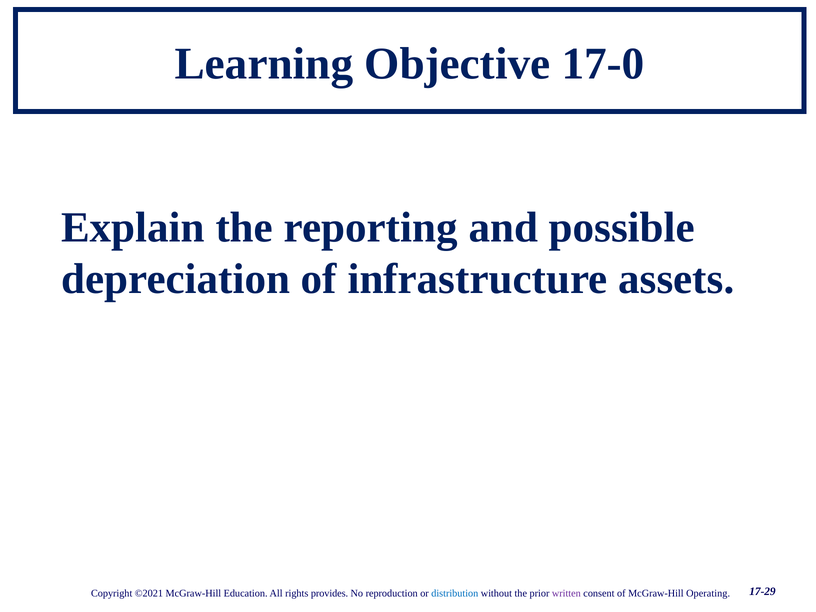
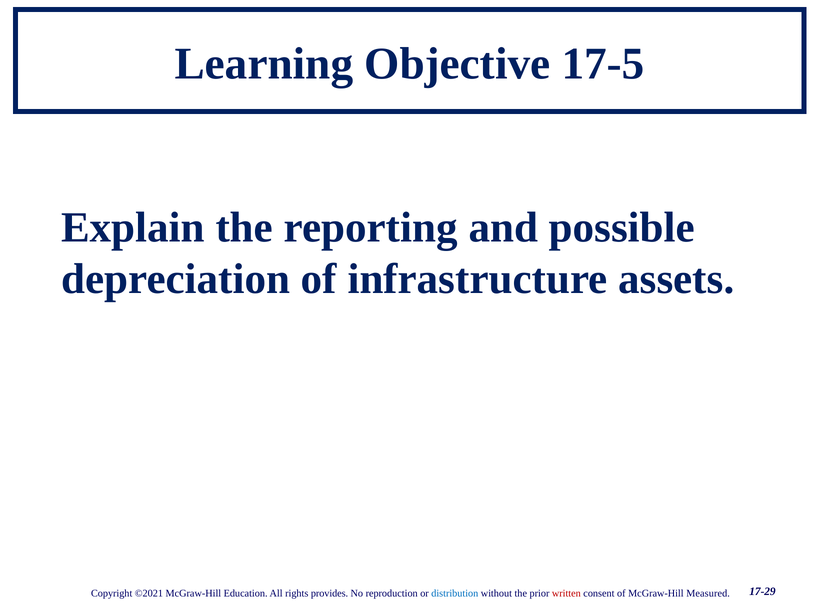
17-0: 17-0 -> 17-5 (603, 64)
written colour: purple -> red (566, 593)
Operating: Operating -> Measured (708, 593)
